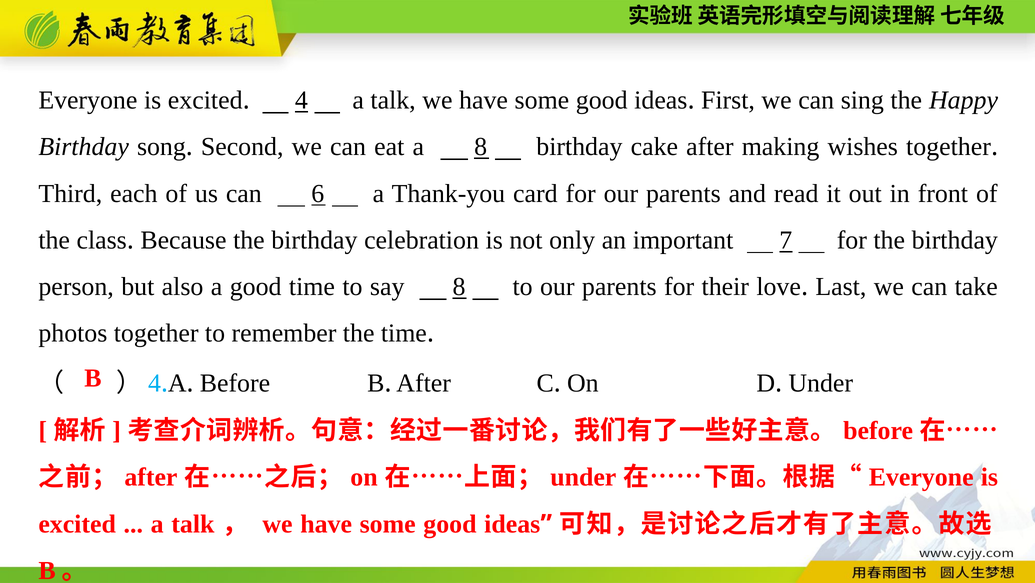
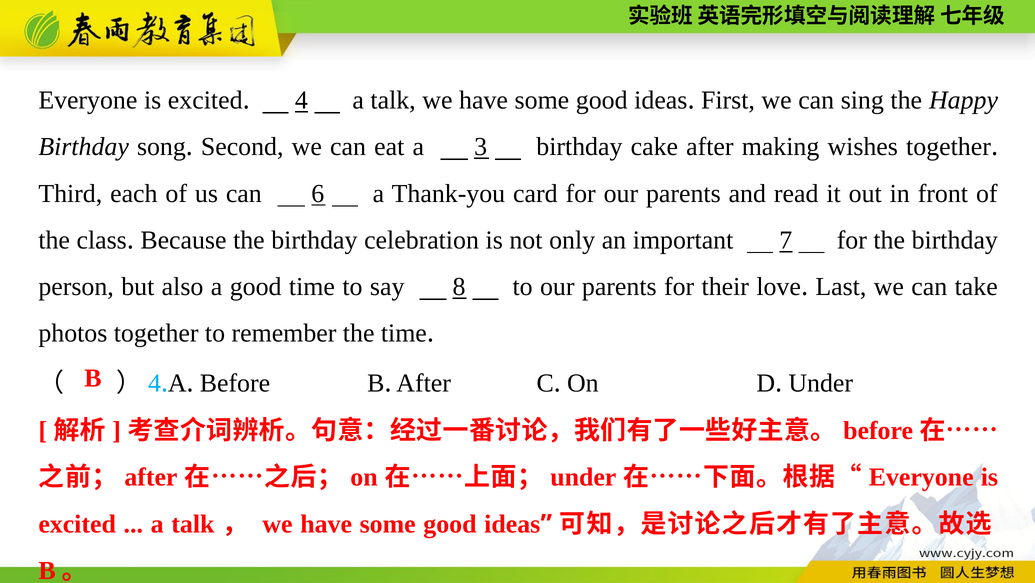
a 8: 8 -> 3 (481, 147)
